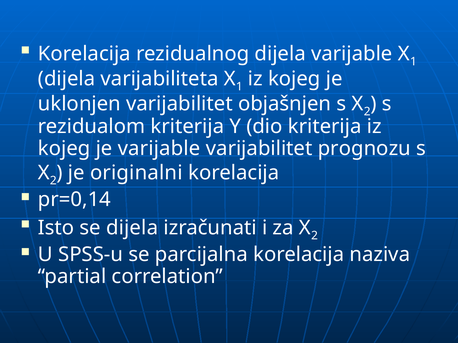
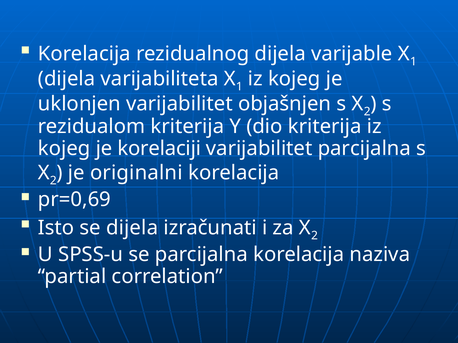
je varijable: varijable -> korelaciji (159, 149)
varijabilitet prognozu: prognozu -> parcijalna (364, 149)
pr=0,14: pr=0,14 -> pr=0,69 (74, 200)
